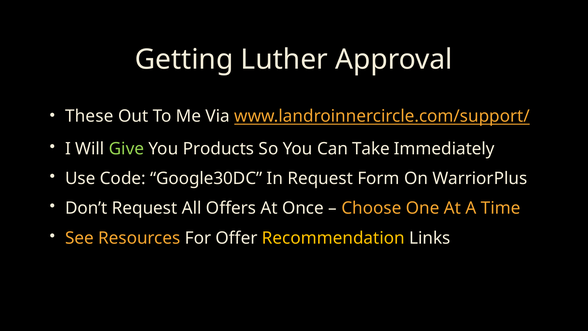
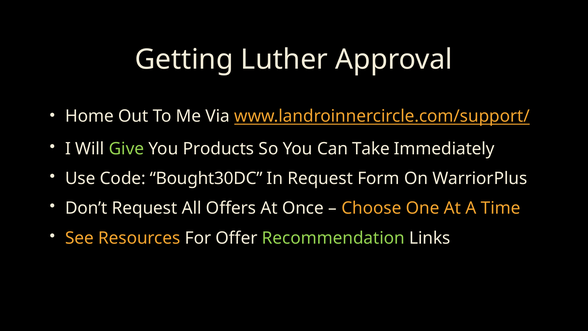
These: These -> Home (89, 116)
Google30DC: Google30DC -> Bought30DC (206, 178)
Recommendation colour: yellow -> light green (333, 238)
